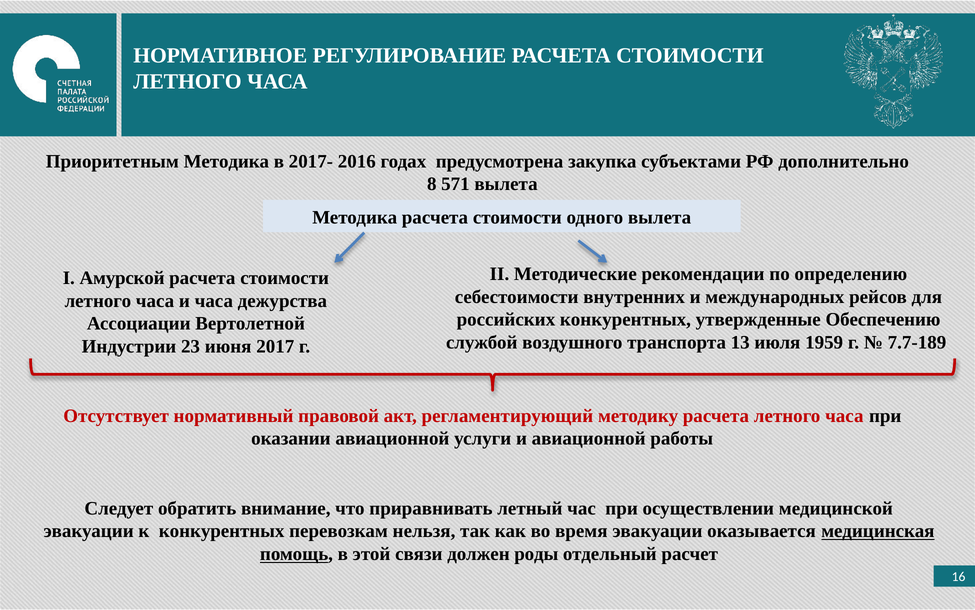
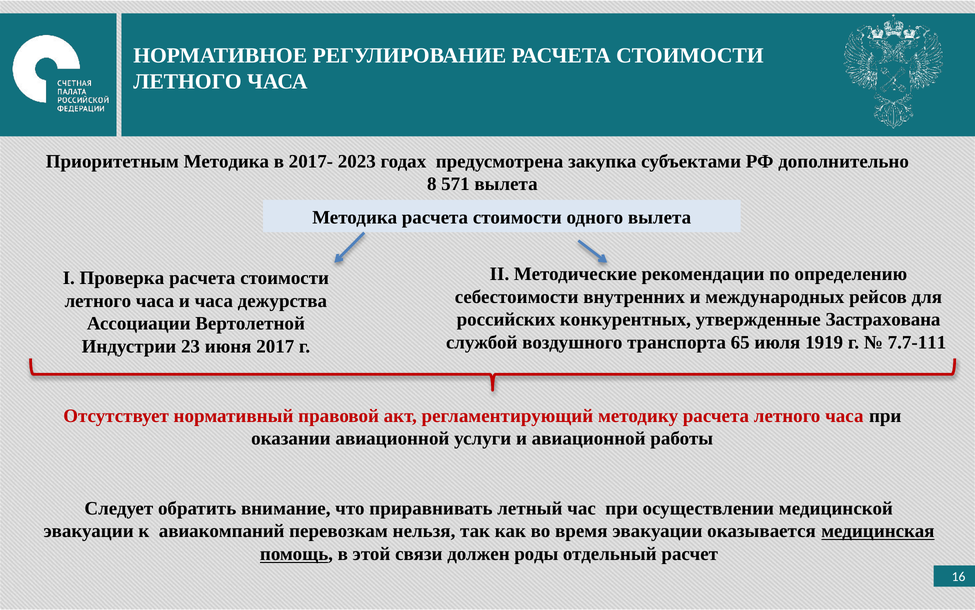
2016: 2016 -> 2023 (357, 161)
Амурской: Амурской -> Проверка (122, 278)
Обеспечению: Обеспечению -> Застрахована (883, 319)
13: 13 -> 65 (740, 342)
1959: 1959 -> 1919 (824, 342)
7.7-189: 7.7-189 -> 7.7-111 (917, 342)
к конкурентных: конкурентных -> авиакомпаний (222, 531)
